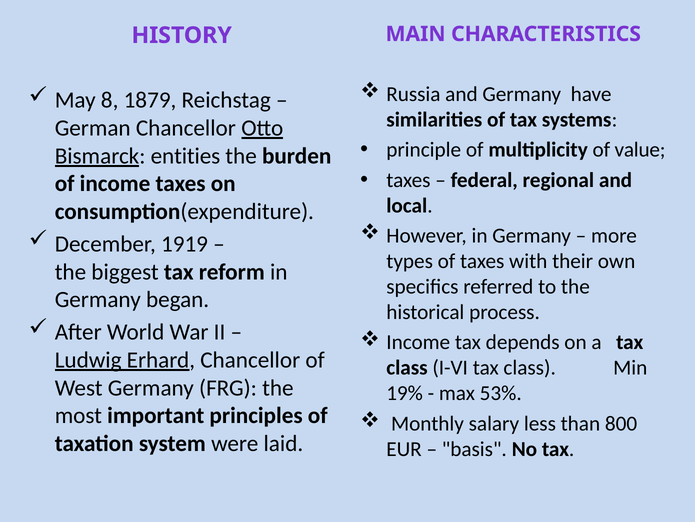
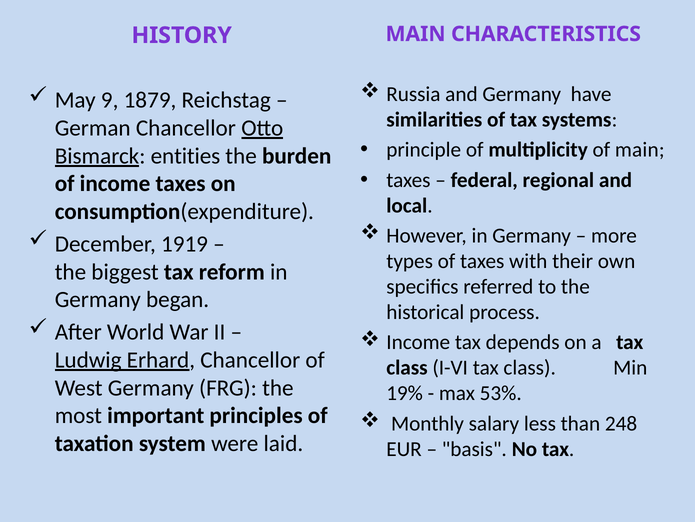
8: 8 -> 9 (110, 100)
of value: value -> main (640, 150)
800: 800 -> 248 (621, 423)
